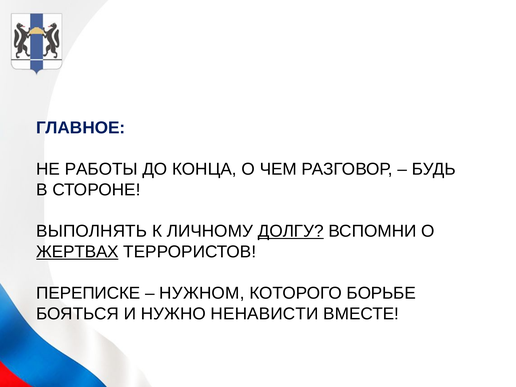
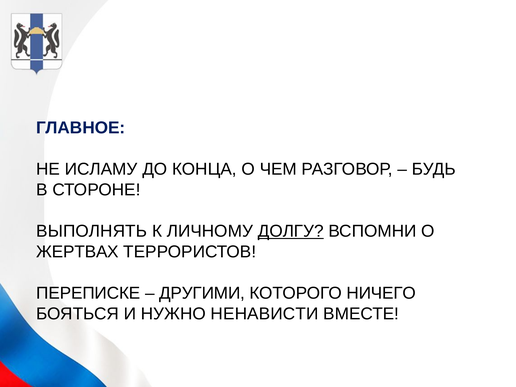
РАБОТЫ: РАБОТЫ -> ИСЛАМУ (101, 169)
ЖЕРТВАХ underline: present -> none (77, 252)
НУЖНОМ: НУЖНОМ -> ДРУГИМИ (202, 293)
БОРЬБЕ: БОРЬБЕ -> НИЧЕГО (381, 293)
